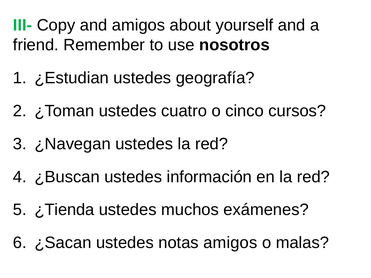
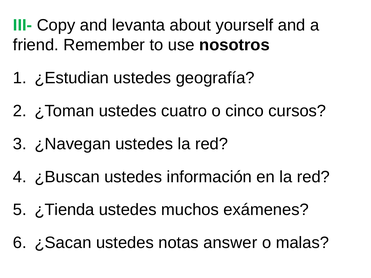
and amigos: amigos -> levanta (139, 25)
notas amigos: amigos -> answer (230, 243)
